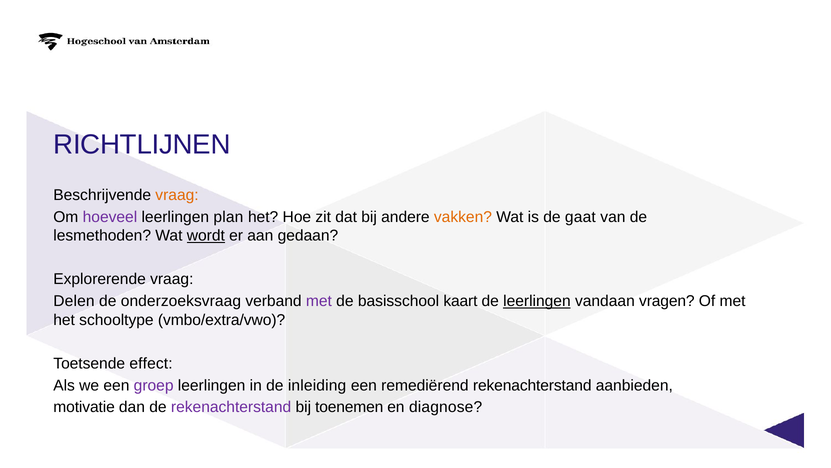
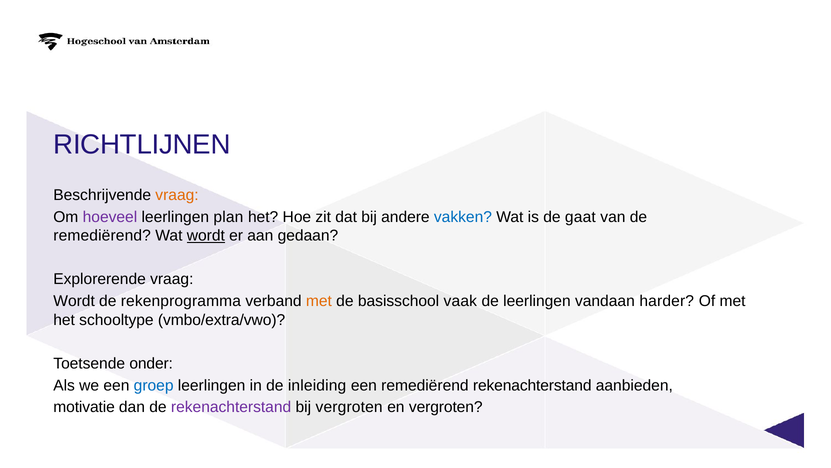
vakken colour: orange -> blue (463, 217)
lesmethoden: lesmethoden -> remediërend (102, 235)
Delen: Delen -> Wordt (74, 301)
onderzoeksvraag: onderzoeksvraag -> rekenprogramma (181, 301)
met colour: purple -> orange (319, 301)
kaart: kaart -> vaak (460, 301)
leerlingen underline: present -> none (537, 301)
vragen: vragen -> harder (667, 301)
effect: effect -> onder (151, 363)
groep colour: purple -> blue (154, 385)
bij toenemen: toenemen -> vergroten (349, 407)
en diagnose: diagnose -> vergroten (446, 407)
